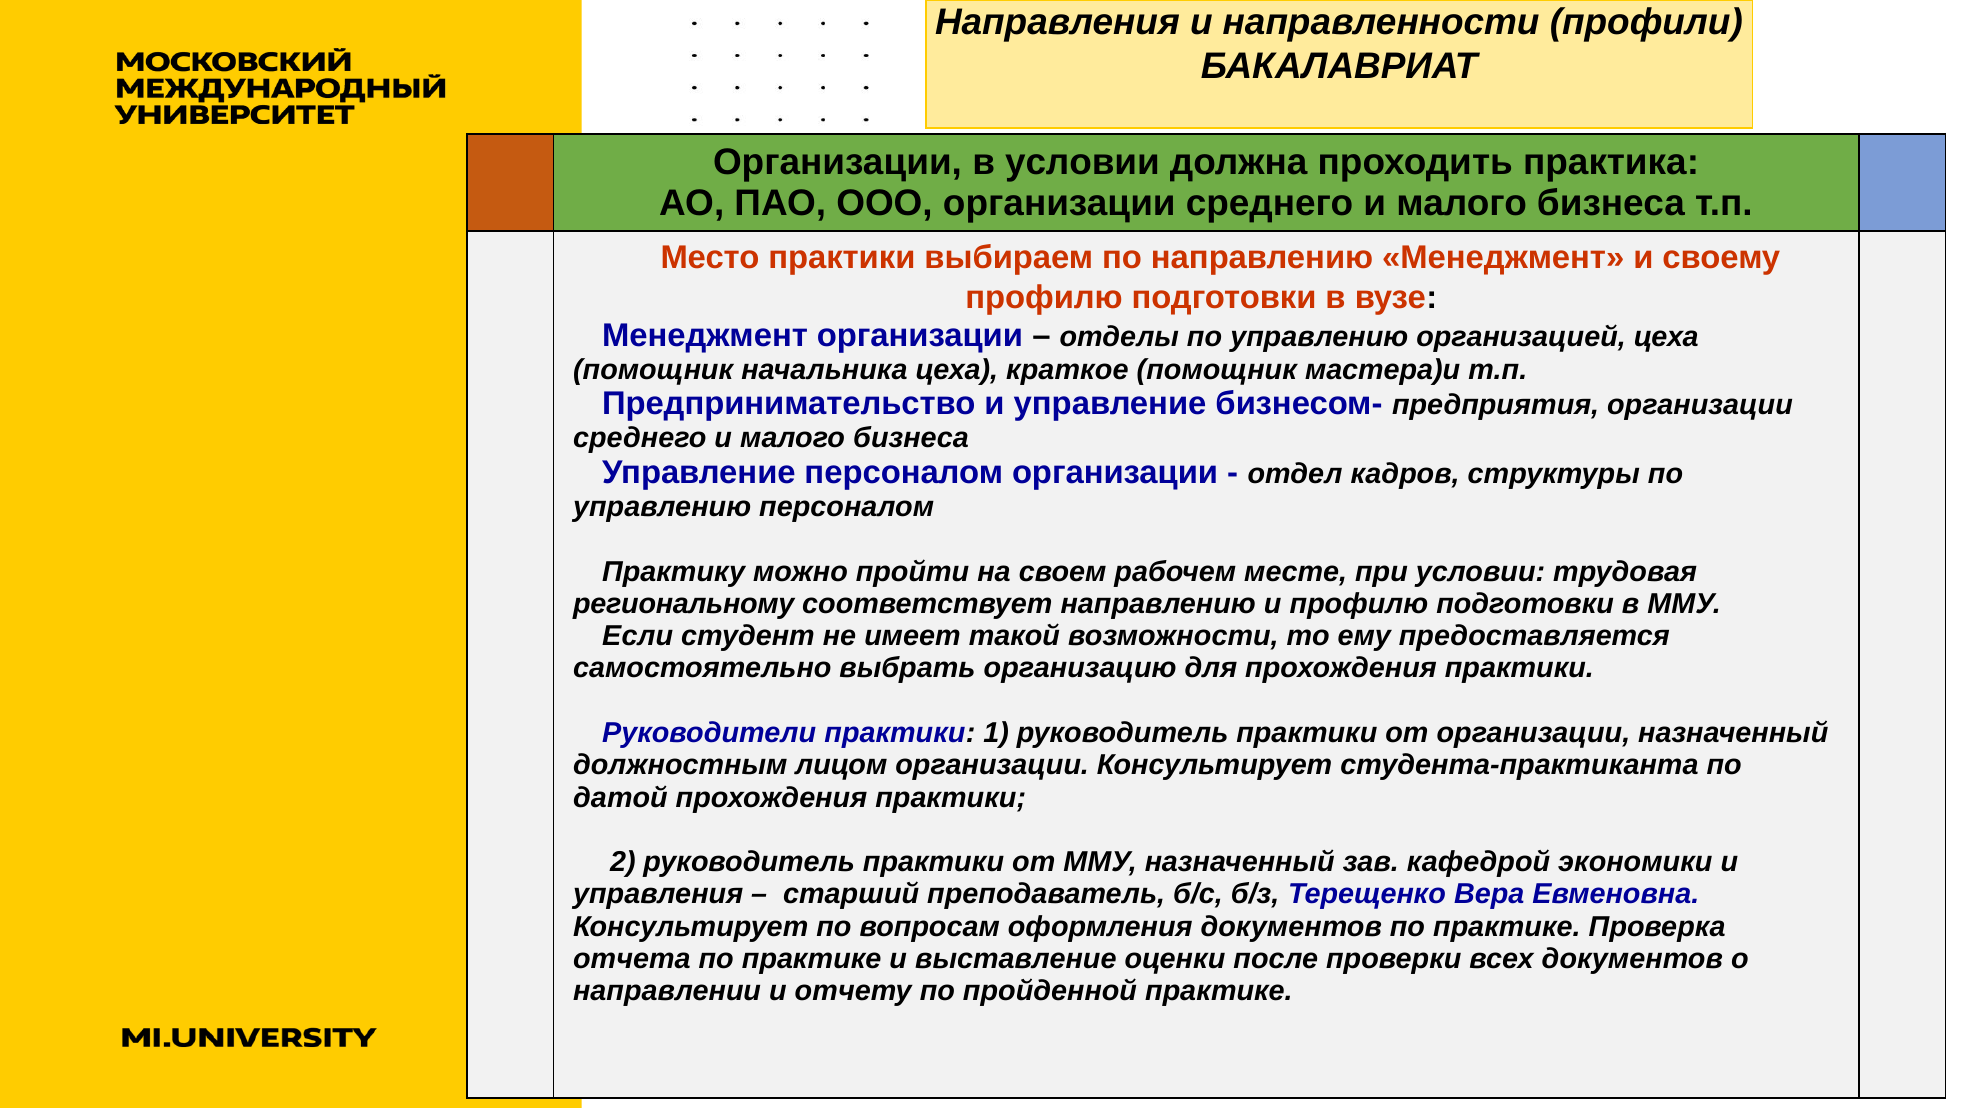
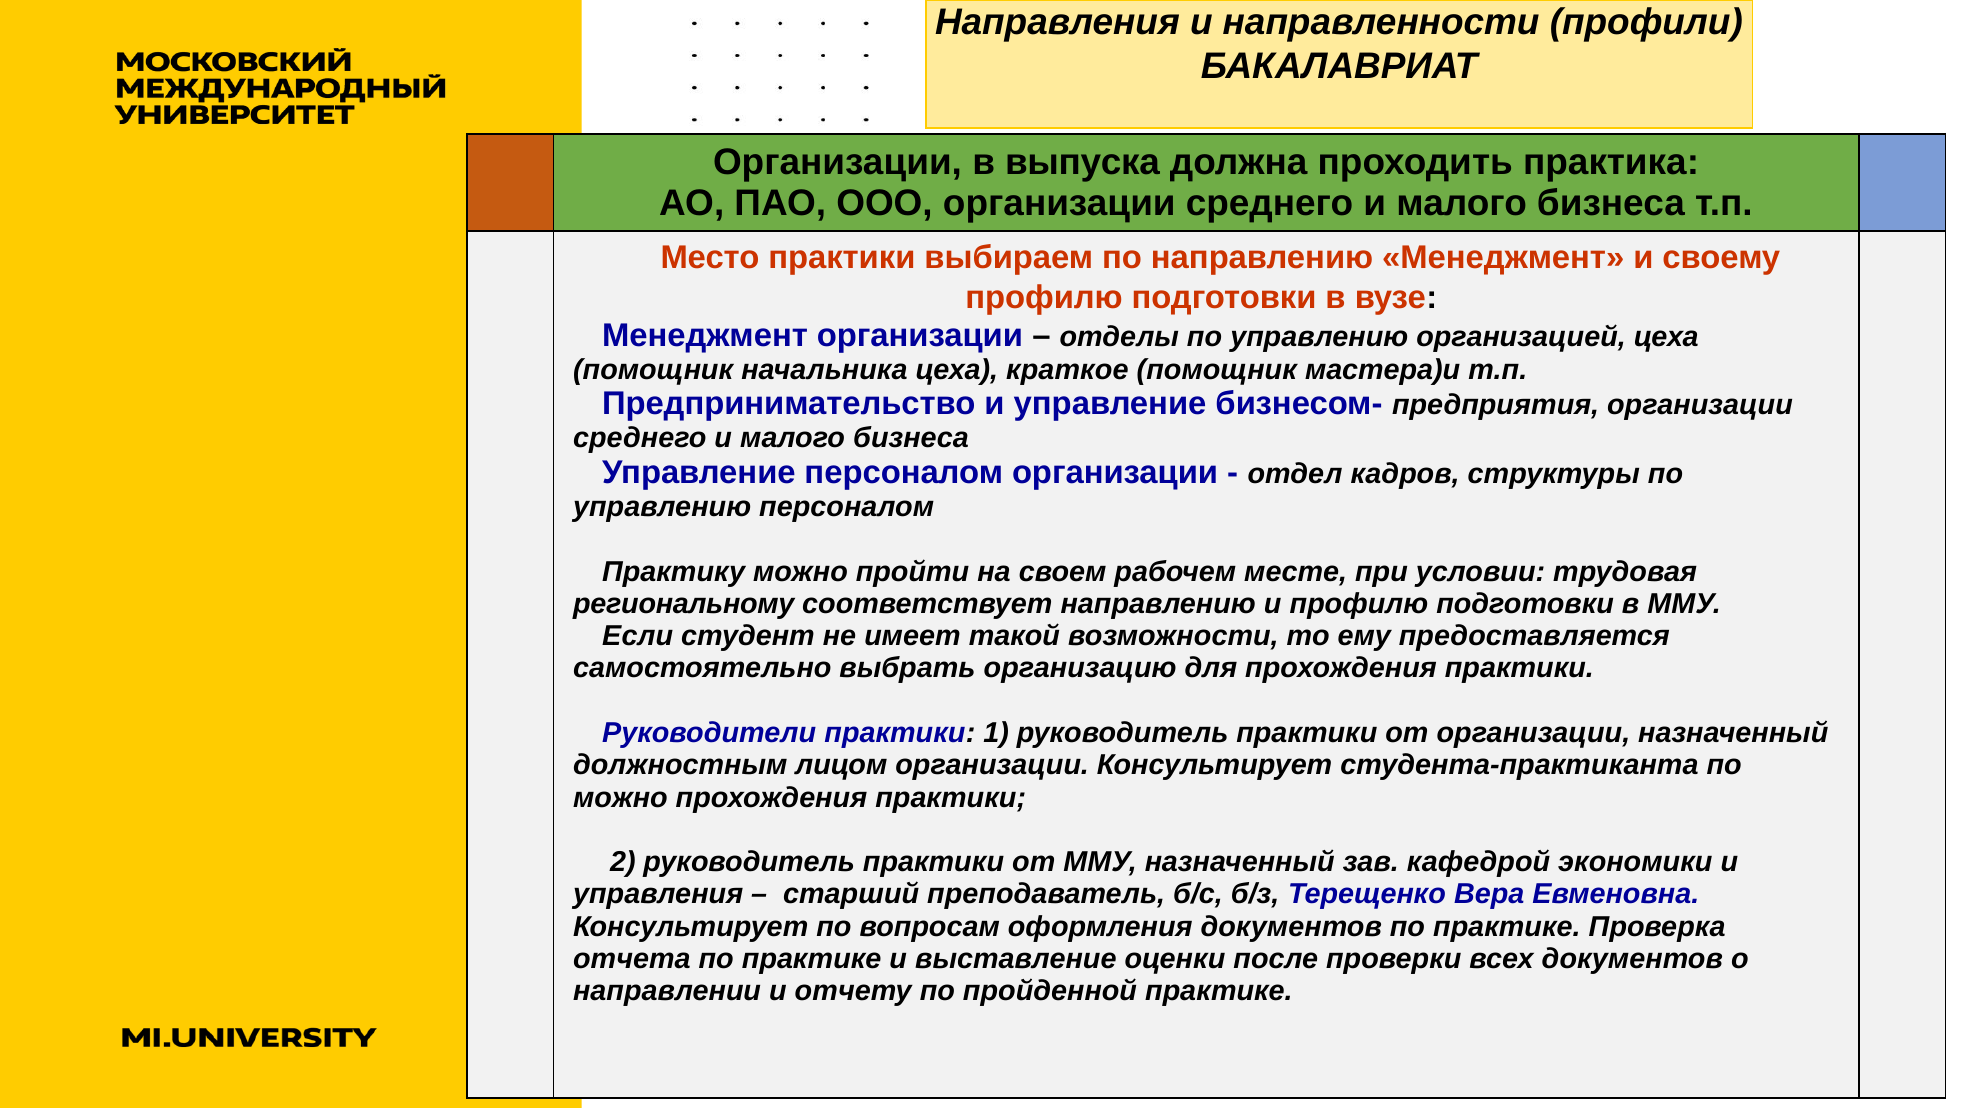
в условии: условии -> выпуска (1082, 163)
датой: датой -> можно (620, 798)
